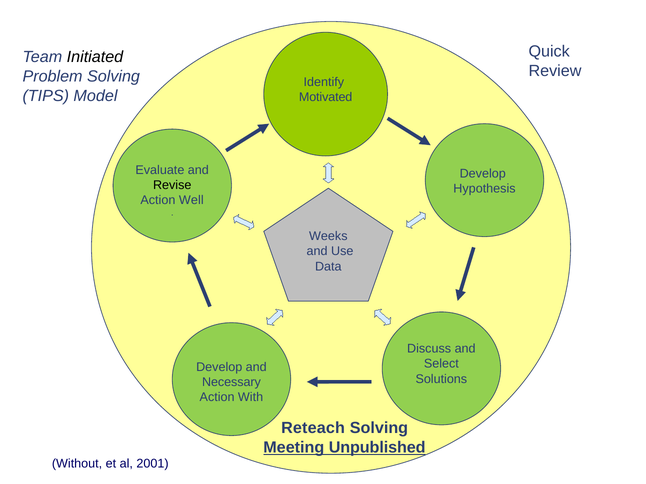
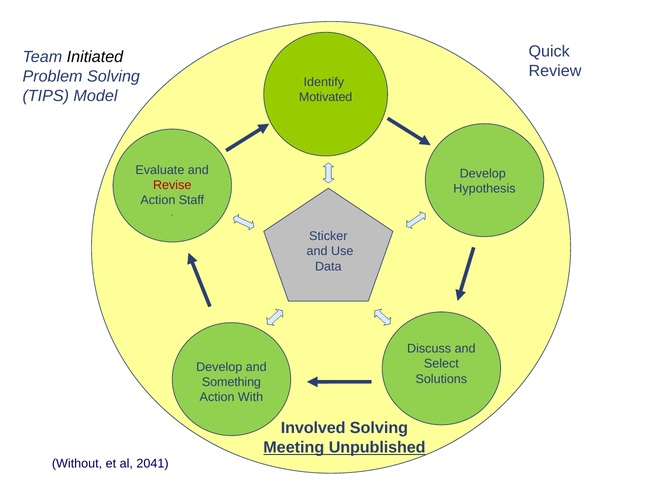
Revise colour: black -> red (172, 185)
Well: Well -> Staff (191, 201)
Weeks: Weeks -> Sticker (328, 237)
Necessary: Necessary -> Something (231, 383)
Reteach: Reteach -> Involved (313, 428)
2001: 2001 -> 2041 (153, 464)
